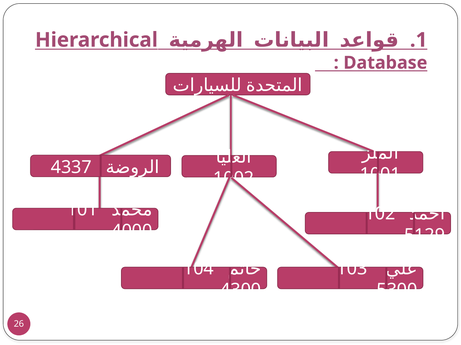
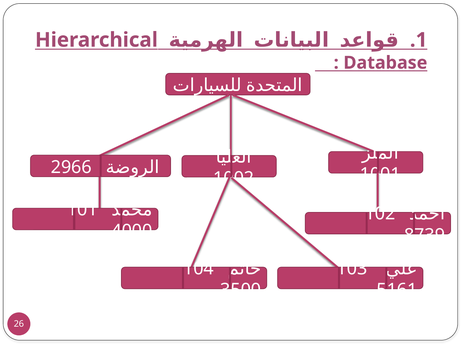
4337: 4337 -> 2966 (71, 168)
5129: 5129 -> 8739 (425, 236)
4300: 4300 -> 3500 (241, 291)
5300: 5300 -> 5161 (397, 291)
